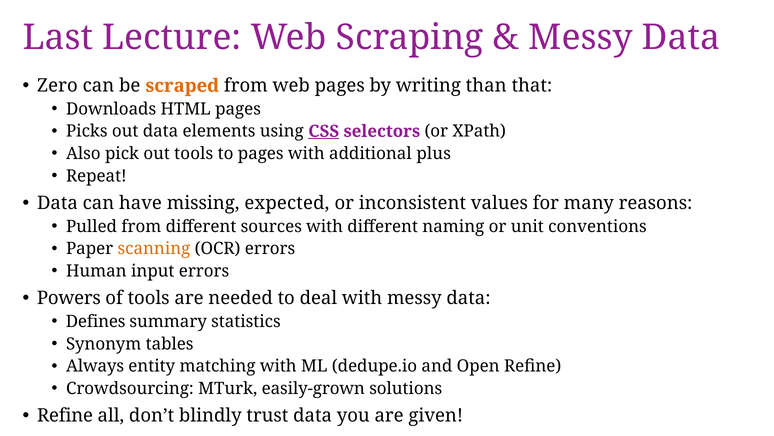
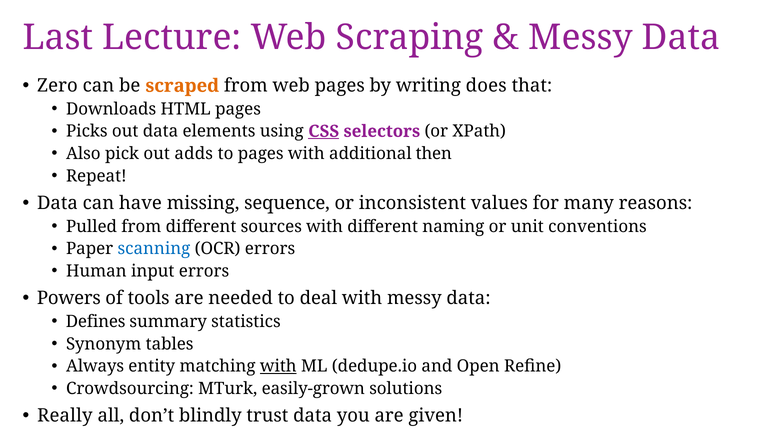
than: than -> does (486, 86)
out tools: tools -> adds (194, 153)
plus: plus -> then (434, 153)
expected: expected -> sequence (287, 203)
scanning colour: orange -> blue (154, 248)
with underline: none -> present (278, 366)
Refine: Refine -> Really (65, 415)
